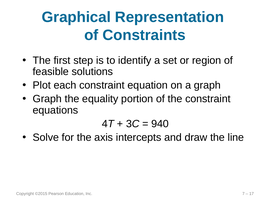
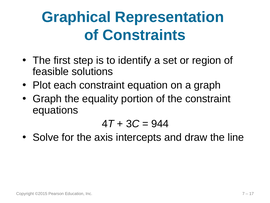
940: 940 -> 944 (160, 124)
